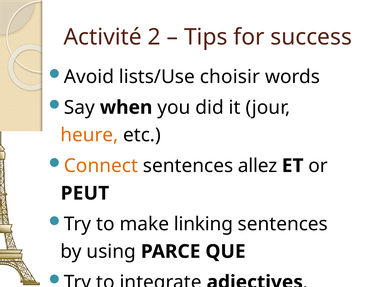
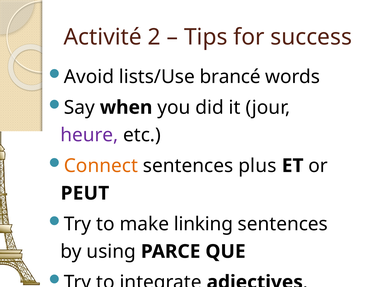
choisir: choisir -> brancé (230, 77)
heure colour: orange -> purple (89, 135)
allez: allez -> plus (257, 165)
